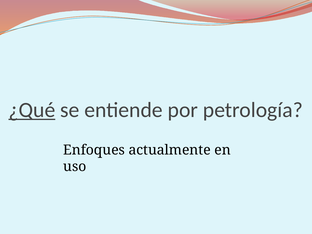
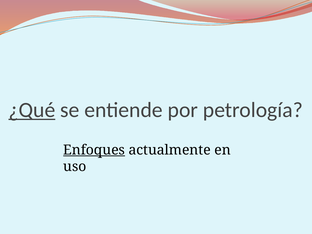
Enfoques underline: none -> present (94, 150)
